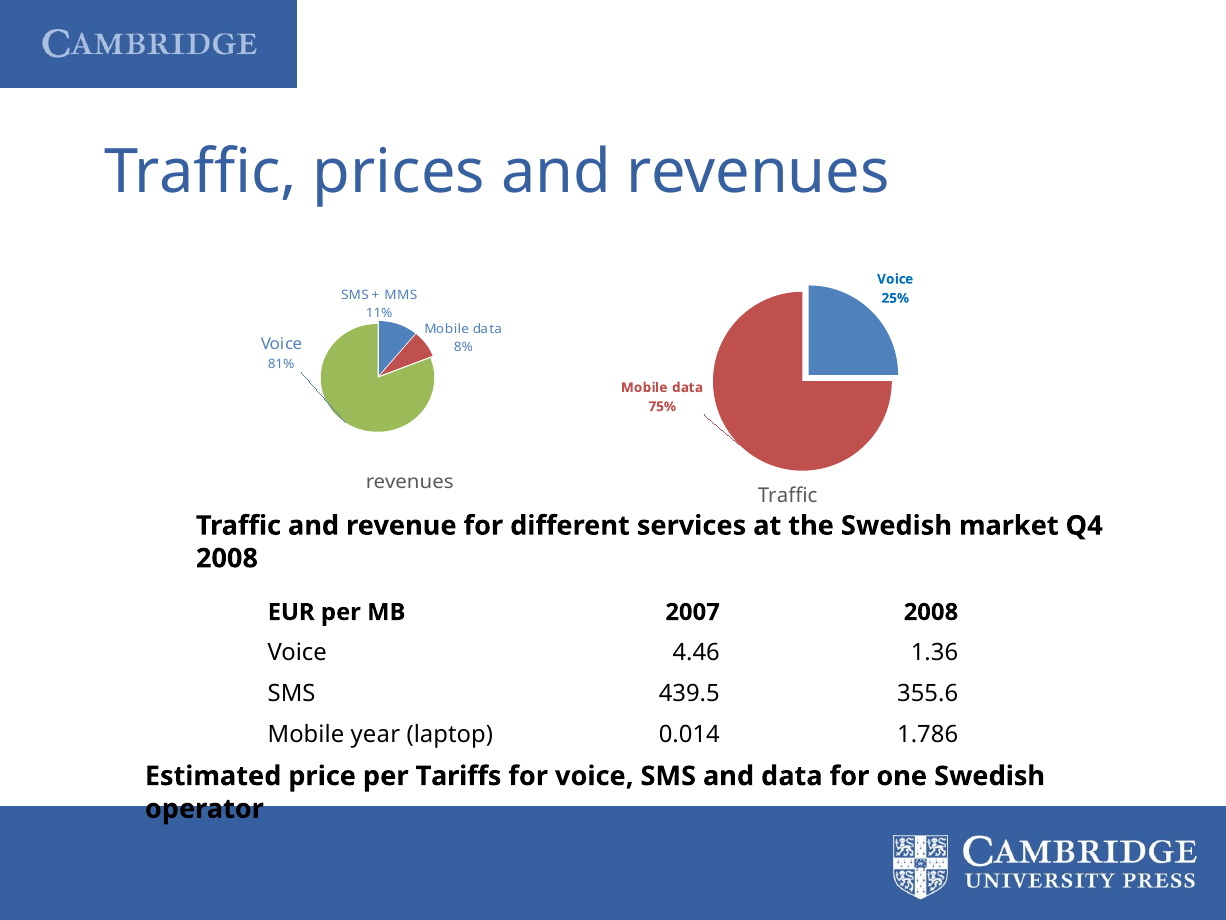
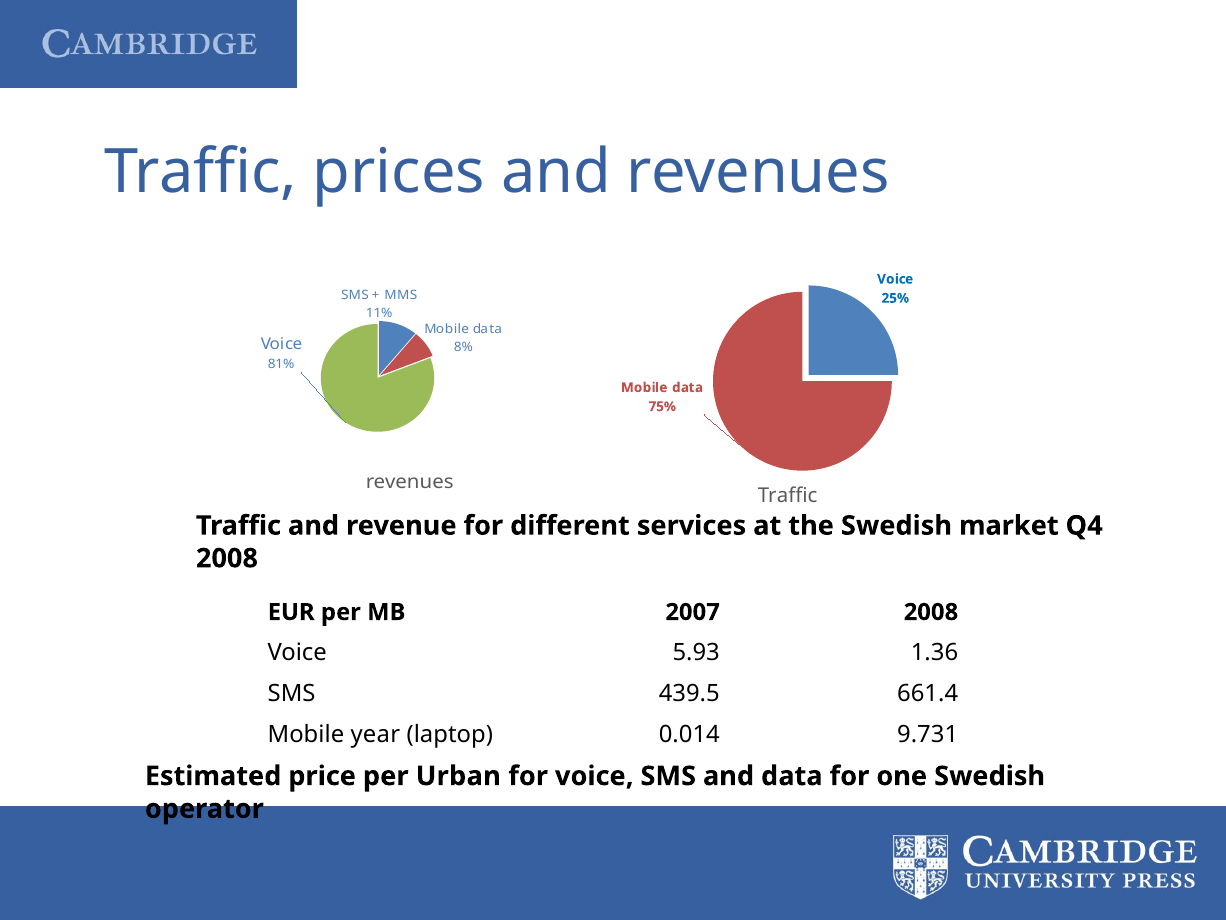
4.46: 4.46 -> 5.93 (696, 653)
355.6: 355.6 -> 661.4 (928, 694)
1.786: 1.786 -> 9.731 (928, 735)
Tariffs: Tariffs -> Urban (458, 776)
